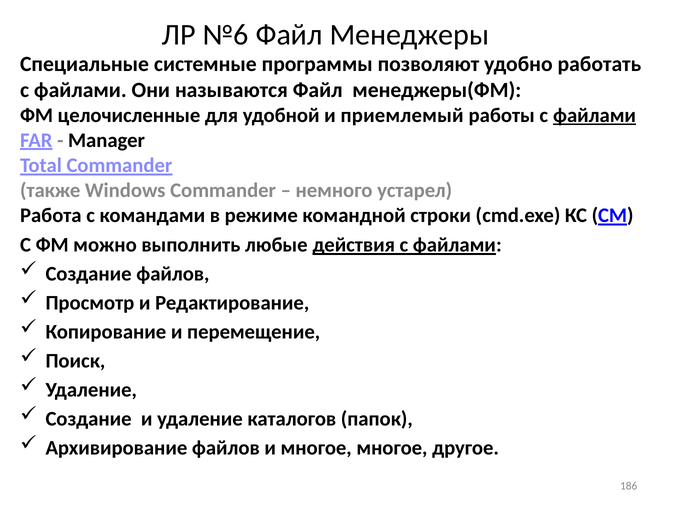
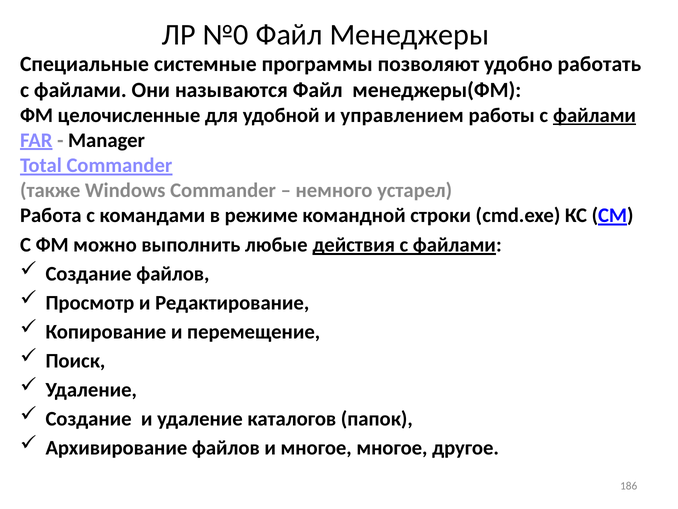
№6: №6 -> №0 (226, 35)
приемлемый: приемлемый -> управлением (402, 115)
